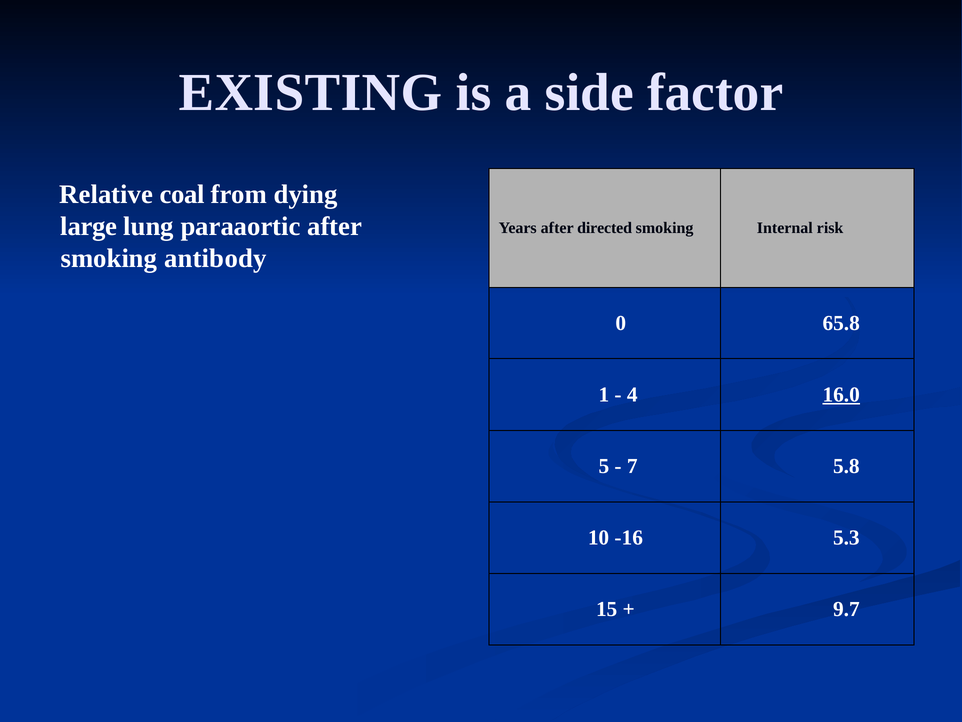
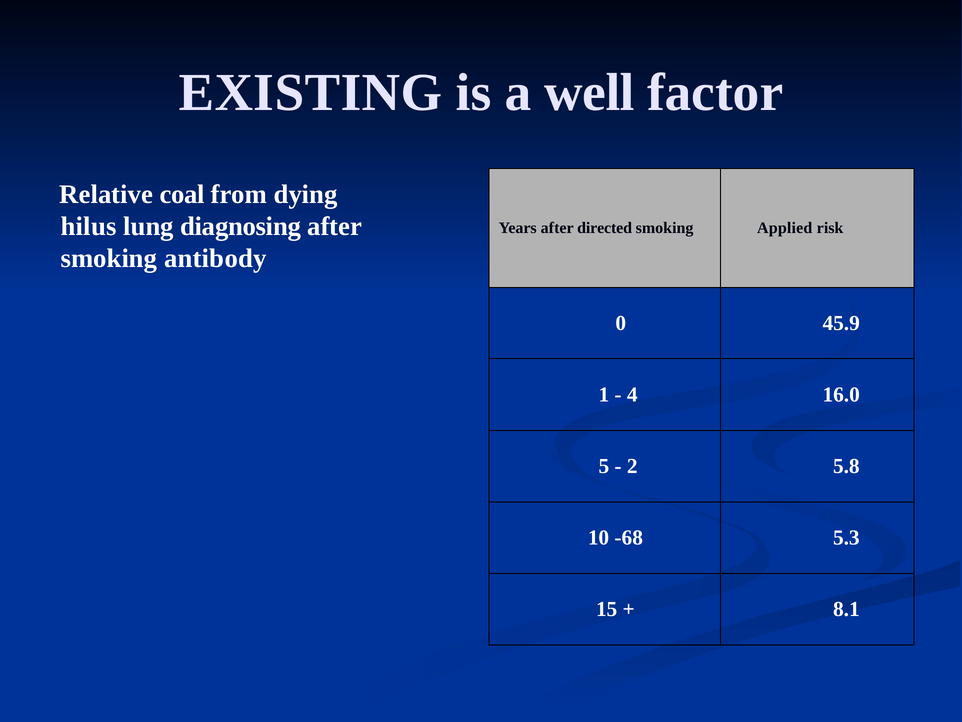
side: side -> well (589, 93)
large: large -> hilus (89, 226)
paraaortic: paraaortic -> diagnosing (241, 226)
Internal: Internal -> Applied (785, 228)
65.8: 65.8 -> 45.9 (841, 323)
16.0 underline: present -> none (841, 394)
7: 7 -> 2 (632, 466)
-16: -16 -> -68 (629, 537)
9.7: 9.7 -> 8.1 (846, 609)
